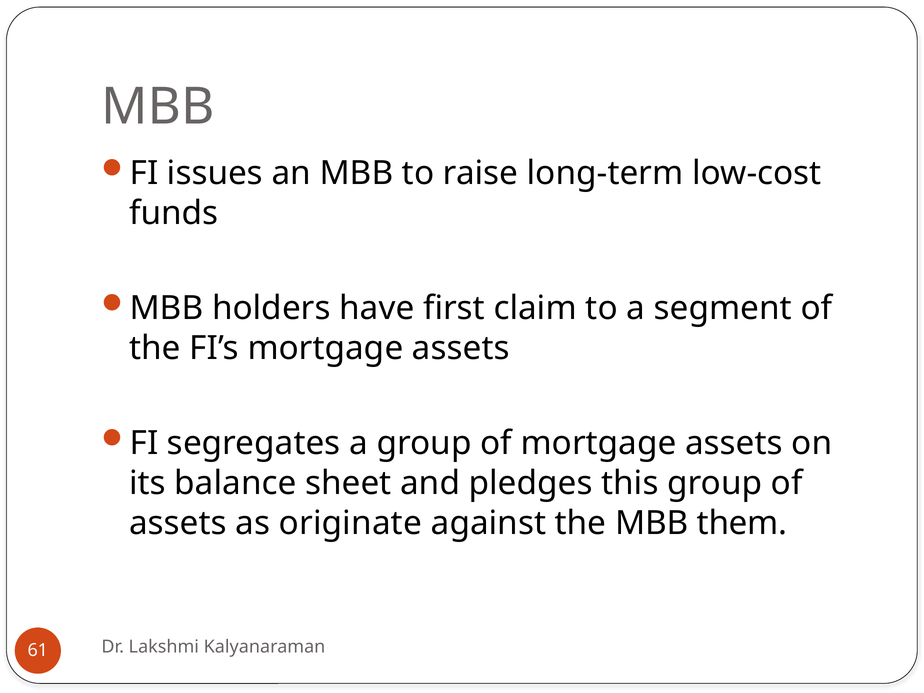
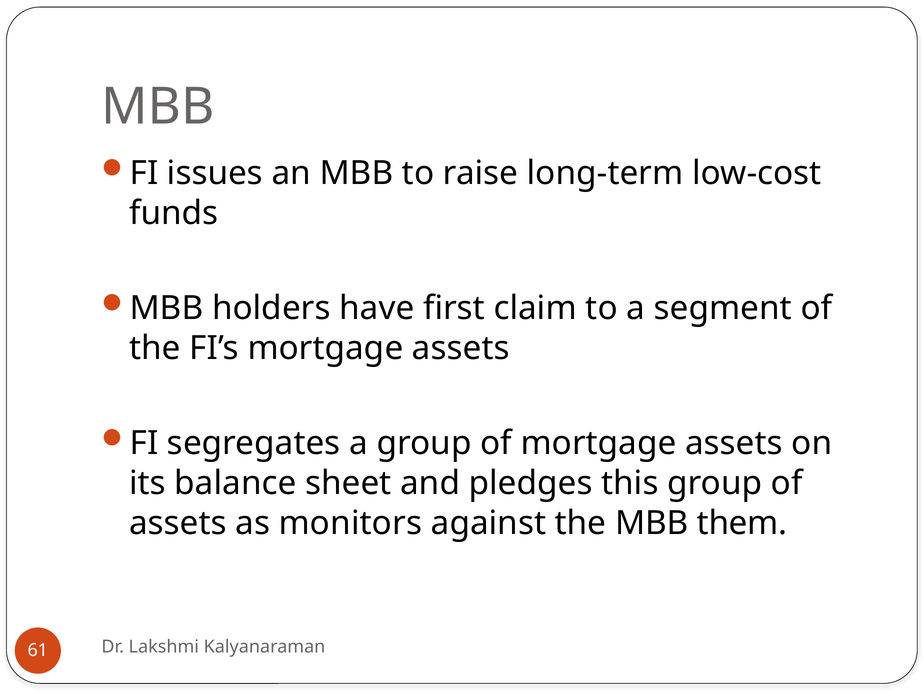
originate: originate -> monitors (350, 523)
